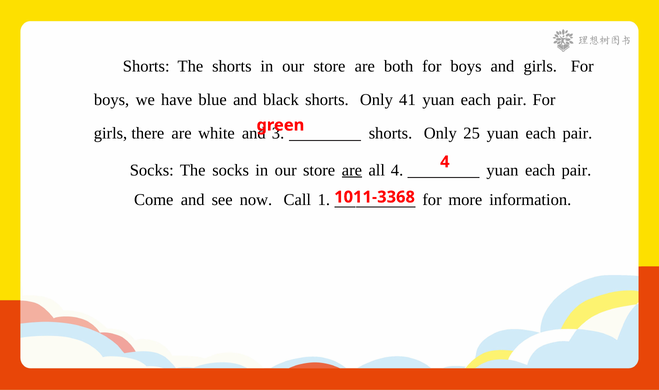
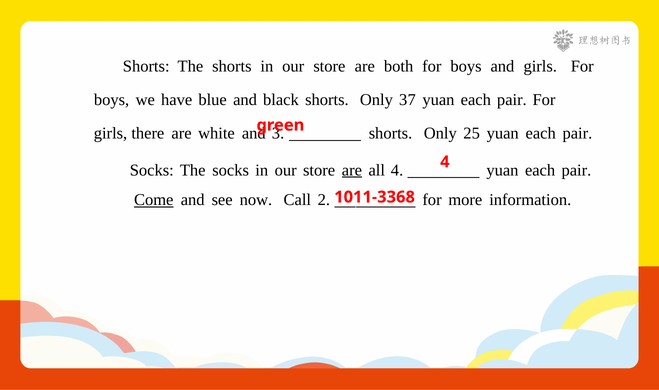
41: 41 -> 37 (407, 100)
Come underline: none -> present (154, 200)
1: 1 -> 2 (324, 200)
